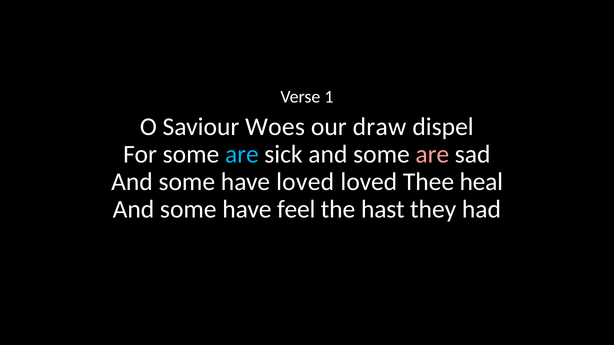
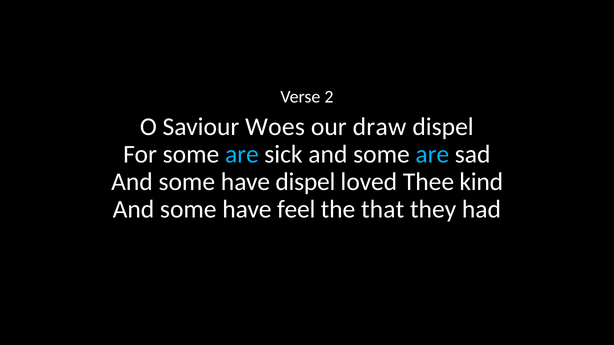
1: 1 -> 2 (329, 97)
are colour: pink -> light blue (432, 154)
have loved: loved -> dispel (305, 182)
heal: heal -> kind (481, 182)
hast: hast -> that (383, 210)
